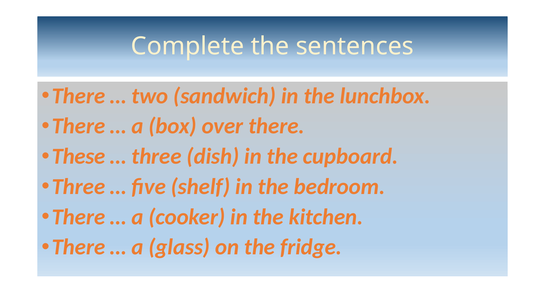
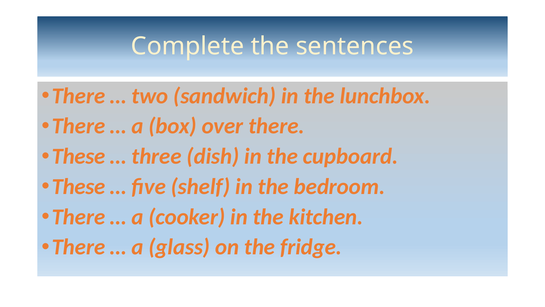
Three: Three -> These (79, 186)
